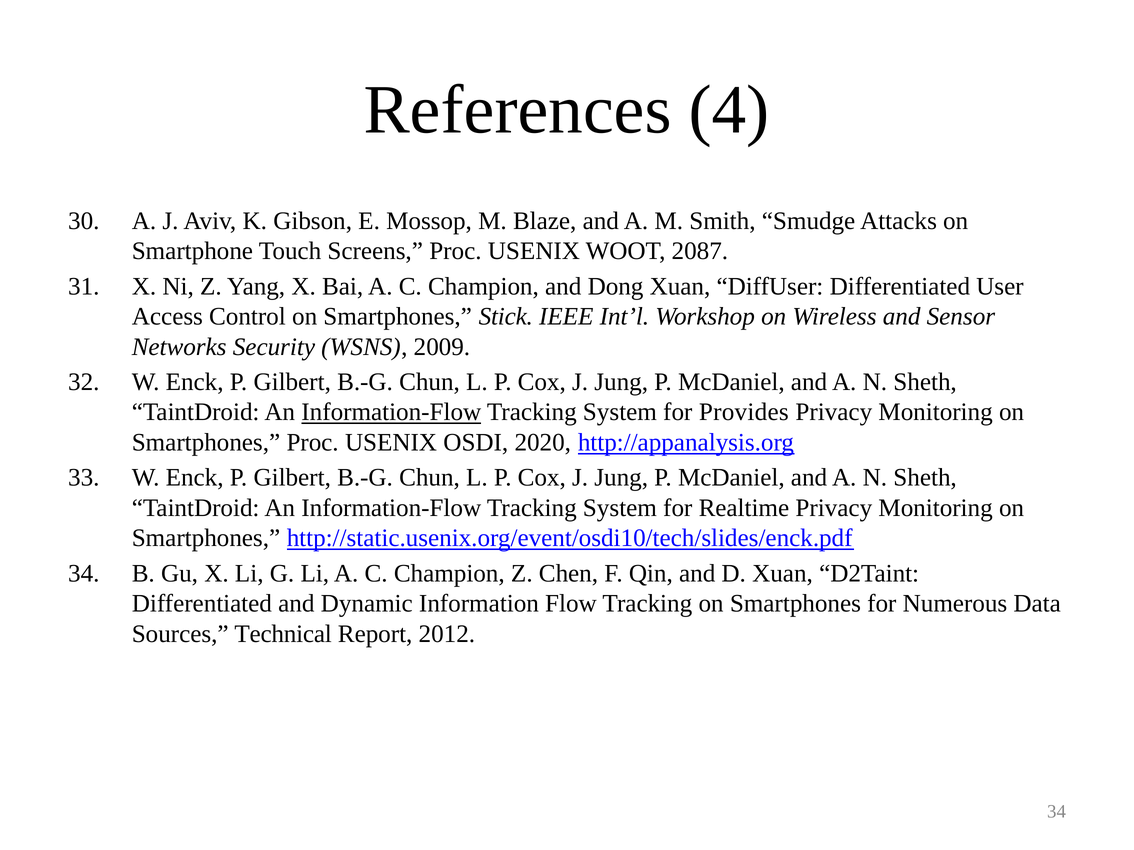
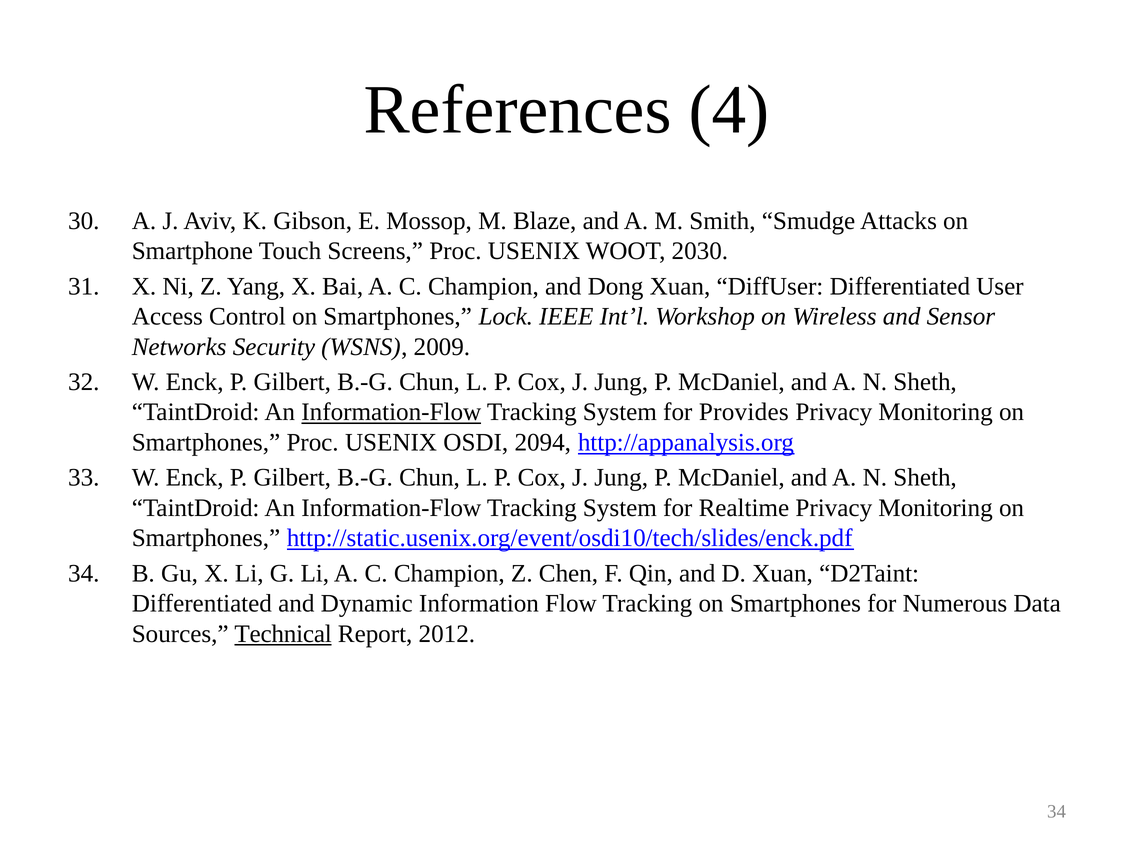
2087: 2087 -> 2030 (700, 251)
Stick: Stick -> Lock (506, 317)
2020: 2020 -> 2094 (543, 443)
Technical underline: none -> present (283, 634)
